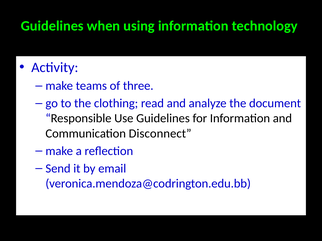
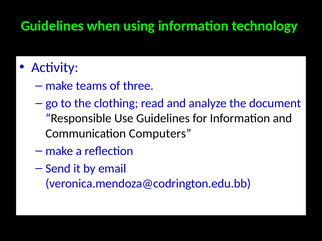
Disconnect: Disconnect -> Computers (160, 134)
